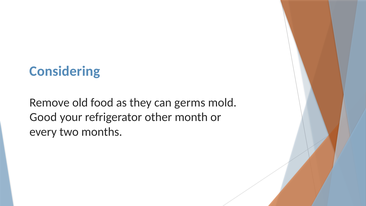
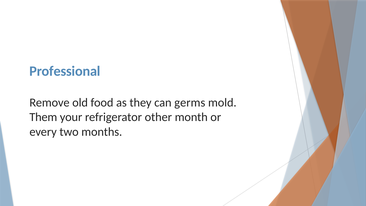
Considering: Considering -> Professional (65, 71)
Good: Good -> Them (43, 117)
